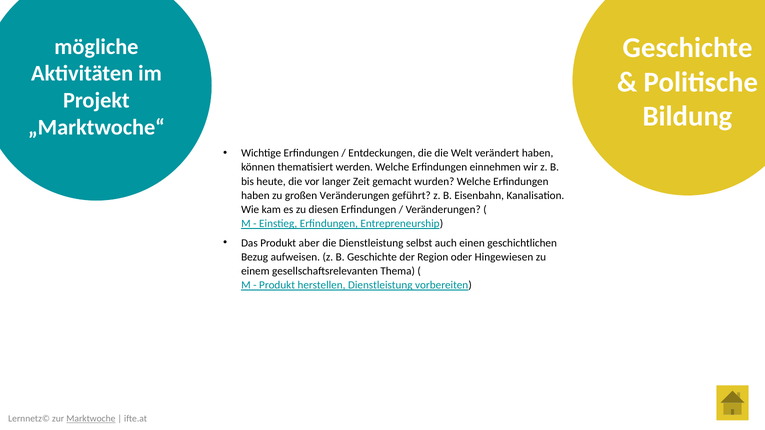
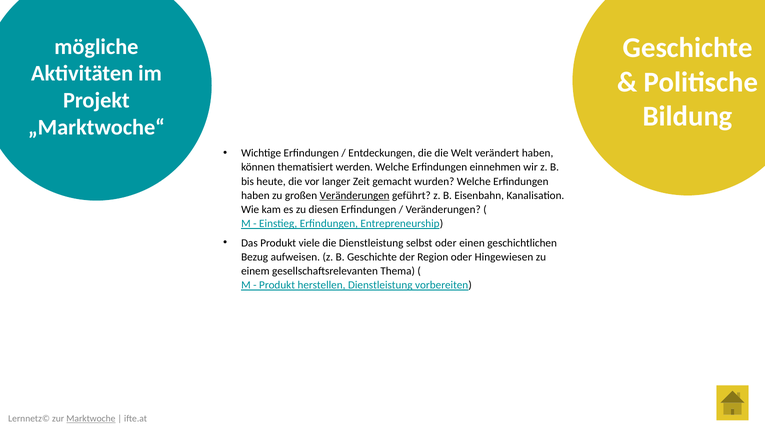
Veränderungen underline: none -> present (355, 196)
aber: aber -> viele (309, 243)
selbst auch: auch -> oder (446, 243)
